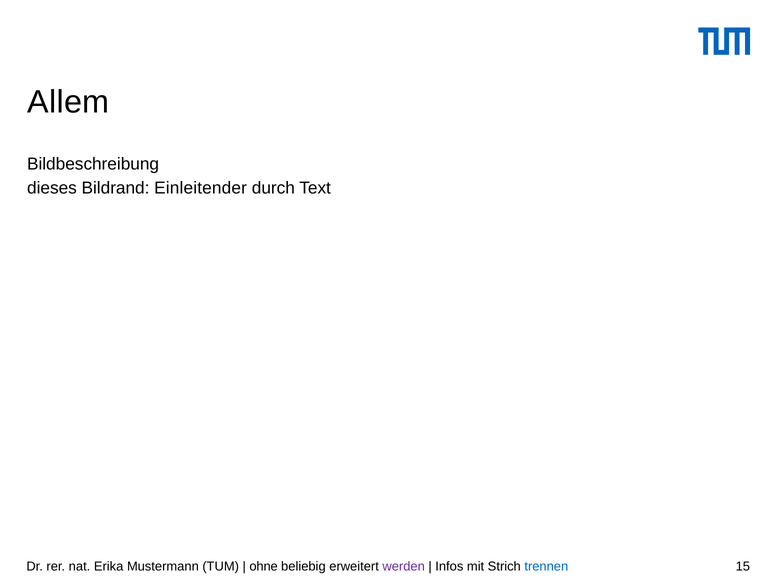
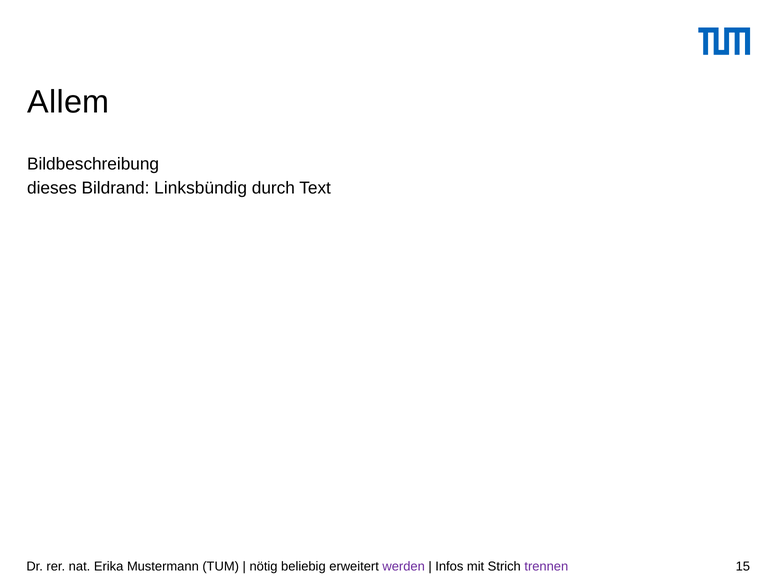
Einleitender: Einleitender -> Linksbündig (201, 188)
ohne: ohne -> nötig (264, 566)
trennen colour: blue -> purple (546, 566)
